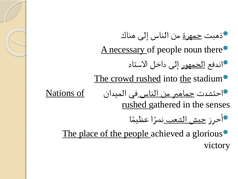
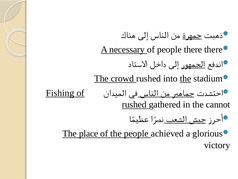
people noun: noun -> there (193, 49)
rushed underline: present -> none (149, 78)
Nations: Nations -> Fishing (60, 93)
senses: senses -> cannot (218, 104)
